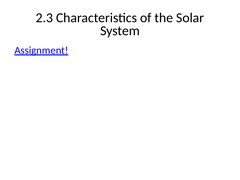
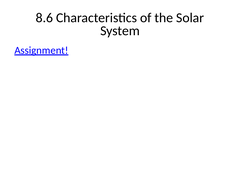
2.3: 2.3 -> 8.6 (44, 18)
